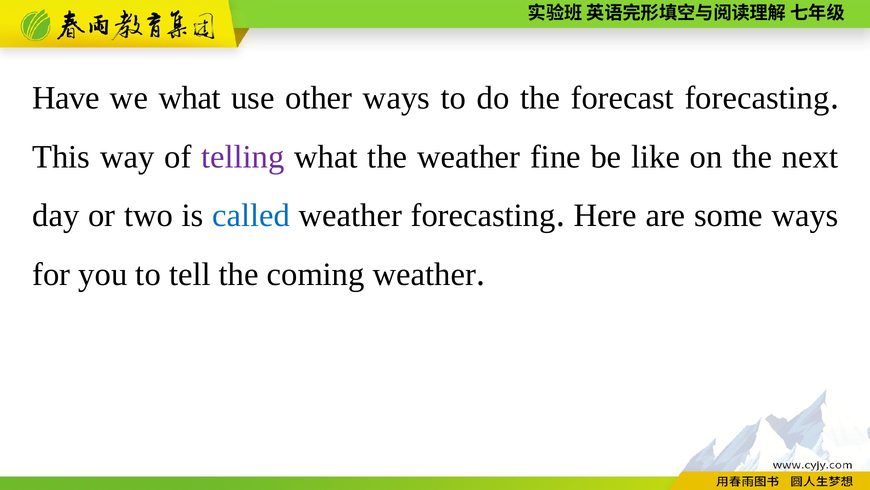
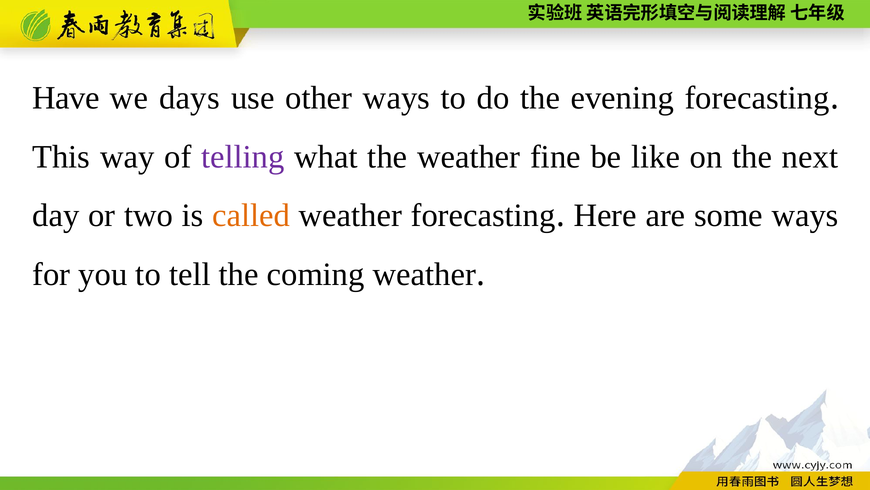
we what: what -> days (189, 98)
forecast: forecast -> evening (622, 98)
called colour: blue -> orange (251, 215)
